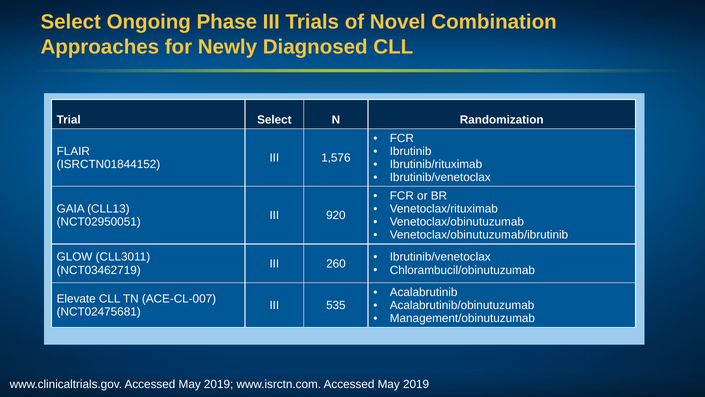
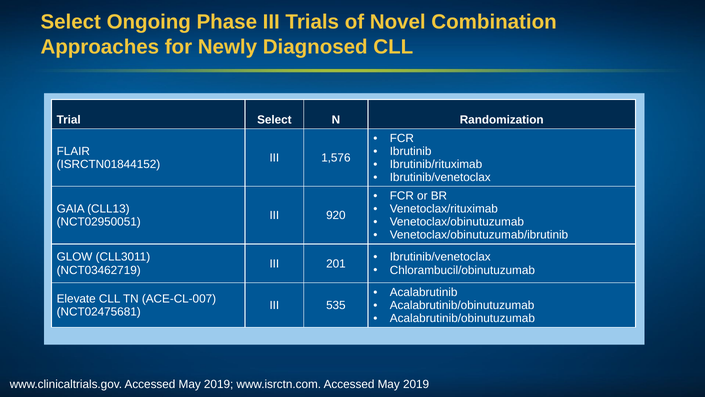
260: 260 -> 201 (336, 263)
Management/obinutuzumab: Management/obinutuzumab -> Acalabrutinib/obinutuzumab (462, 318)
